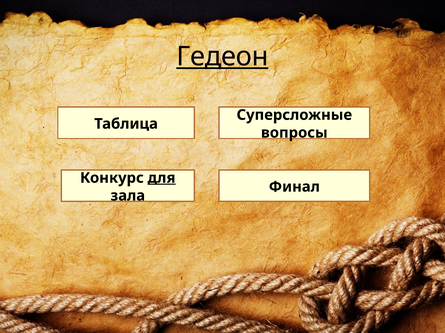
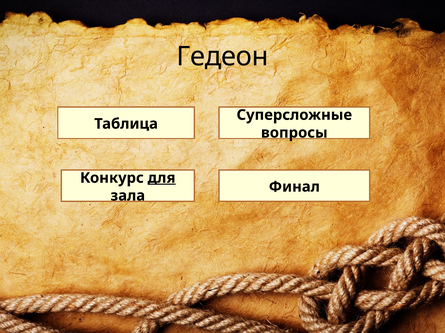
Гедеон underline: present -> none (222, 57)
